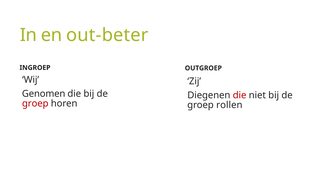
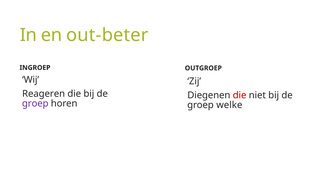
Genomen: Genomen -> Reageren (44, 94)
groep colour: red -> purple (35, 103)
rollen: rollen -> welke (229, 105)
